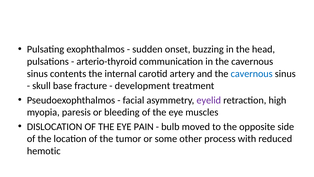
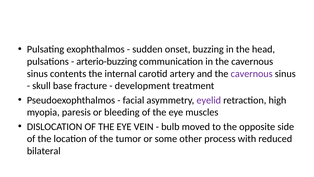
arterio-thyroid: arterio-thyroid -> arterio-buzzing (107, 61)
cavernous colour: blue -> purple (252, 74)
PAIN: PAIN -> VEIN (144, 126)
hemotic: hemotic -> bilateral (44, 151)
